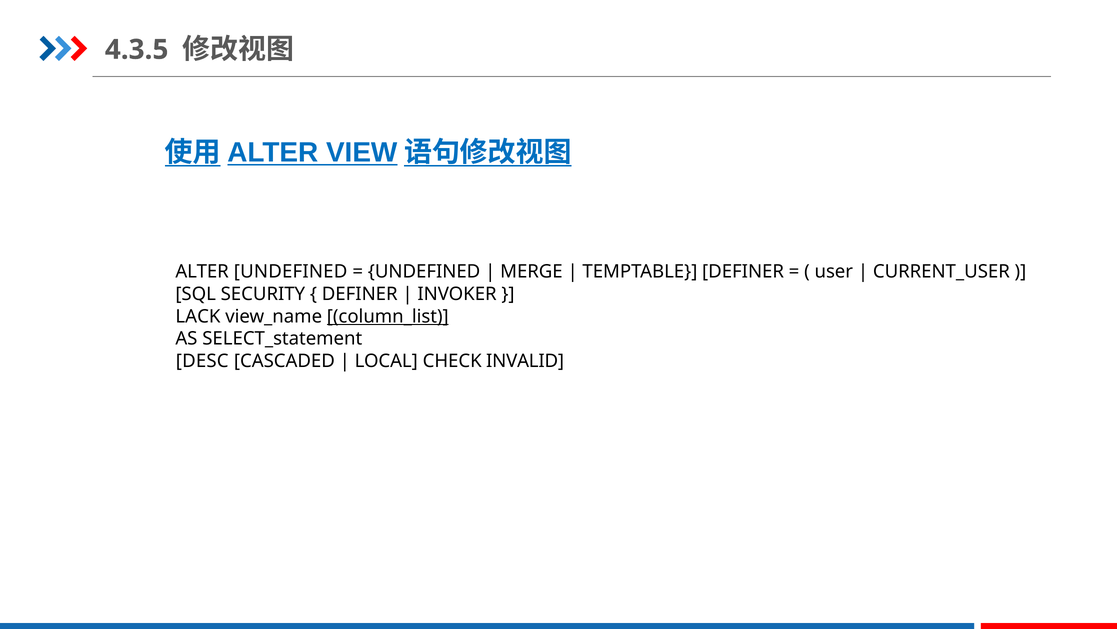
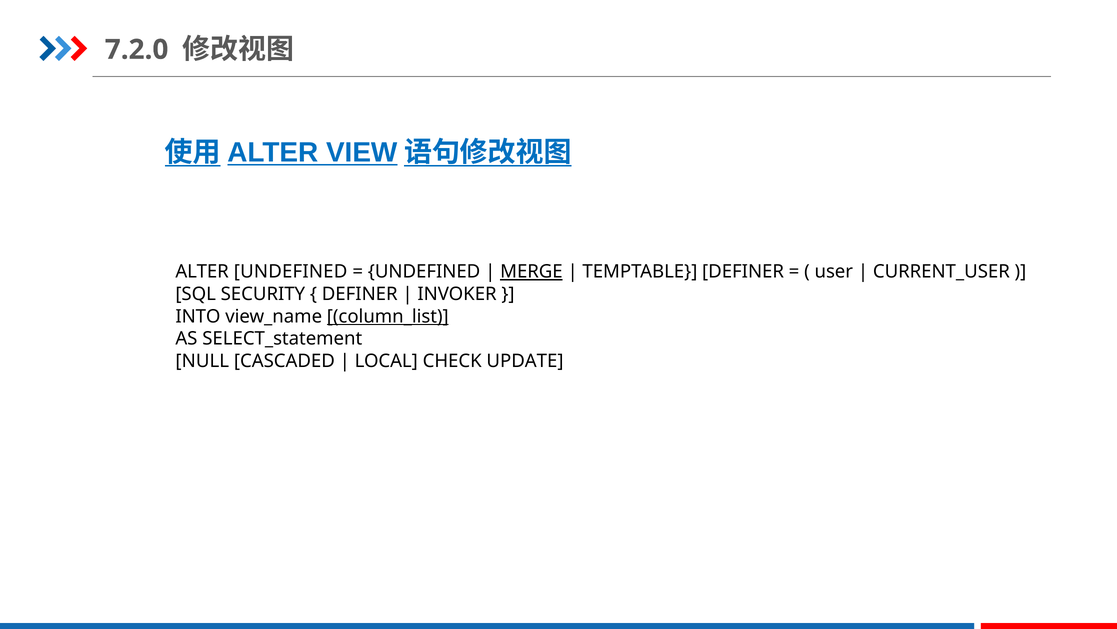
4.3.5: 4.3.5 -> 7.2.0 (137, 50)
MERGE underline: none -> present (531, 272)
LACK: LACK -> INTO (198, 316)
DESC: DESC -> NULL (202, 361)
INVALID: INVALID -> UPDATE (525, 361)
